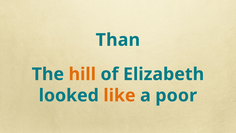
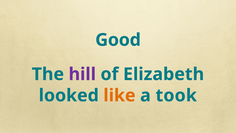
Than: Than -> Good (118, 40)
hill colour: orange -> purple (82, 74)
poor: poor -> took (176, 95)
